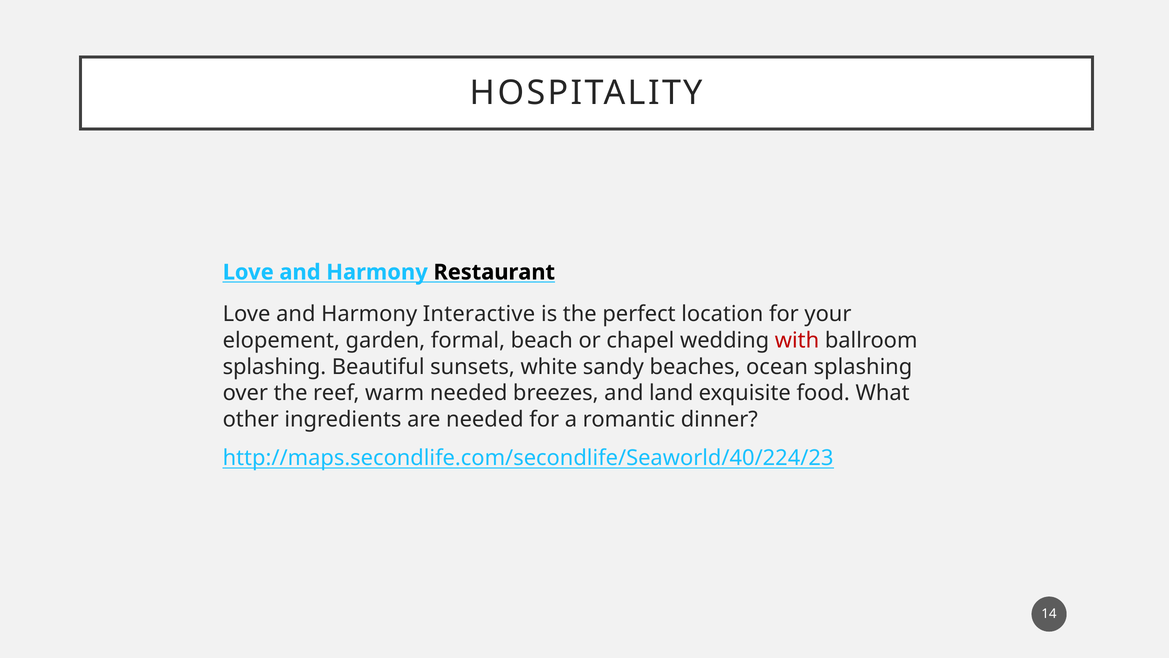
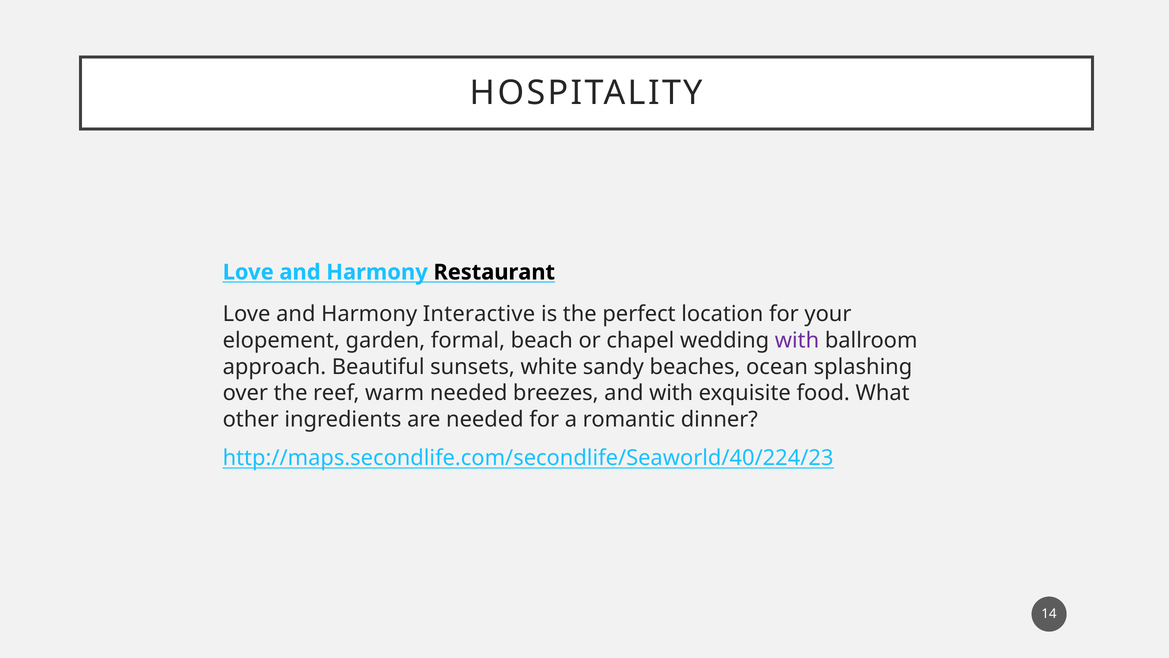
with colour: red -> purple (797, 340)
splashing: splashing -> approach (274, 367)
and land: land -> with (671, 393)
